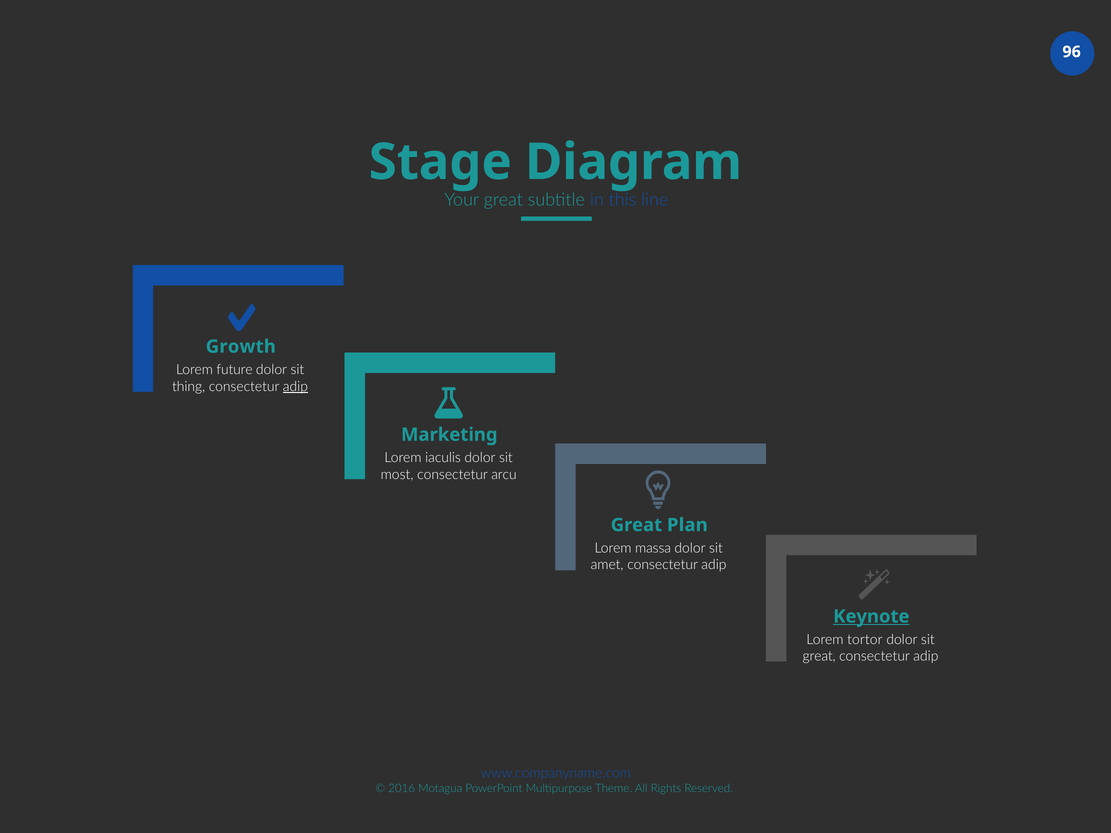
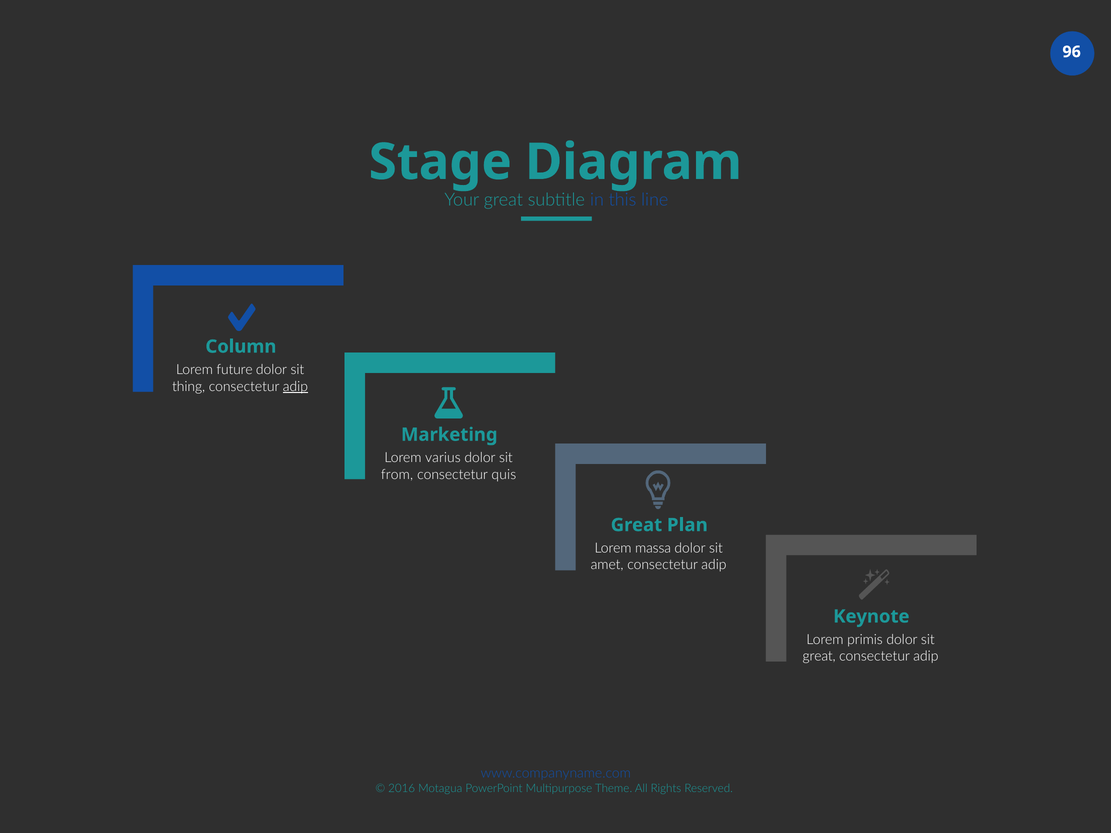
Growth: Growth -> Column (241, 347)
iaculis: iaculis -> varius (443, 458)
most: most -> from (397, 475)
arcu: arcu -> quis (504, 475)
Keynote underline: present -> none (871, 617)
tortor: tortor -> primis (865, 640)
